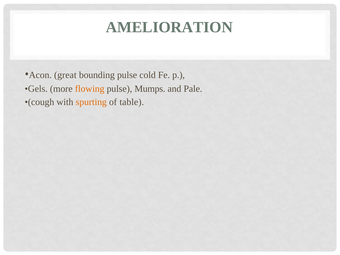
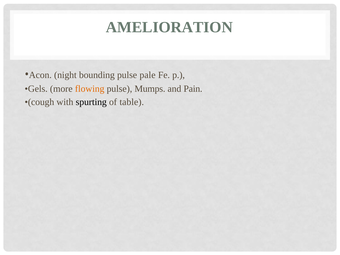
great: great -> night (65, 75)
cold: cold -> pale (148, 75)
Pale: Pale -> Pain (193, 89)
spurting colour: orange -> black (91, 102)
